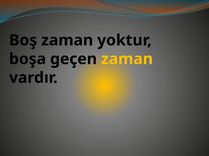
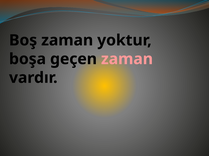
zaman colour: yellow -> pink (127, 59)
